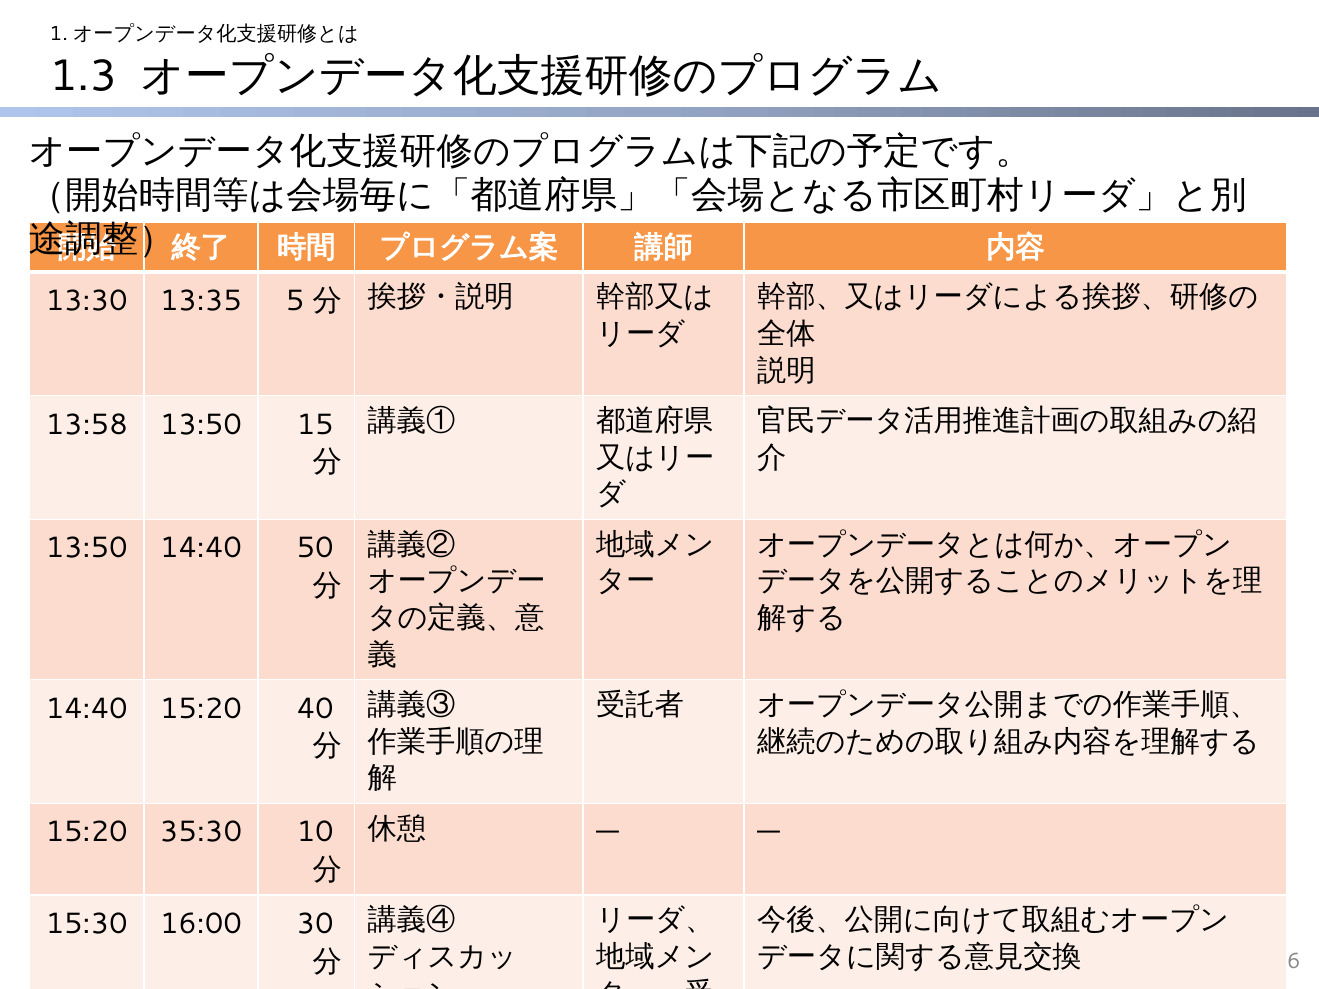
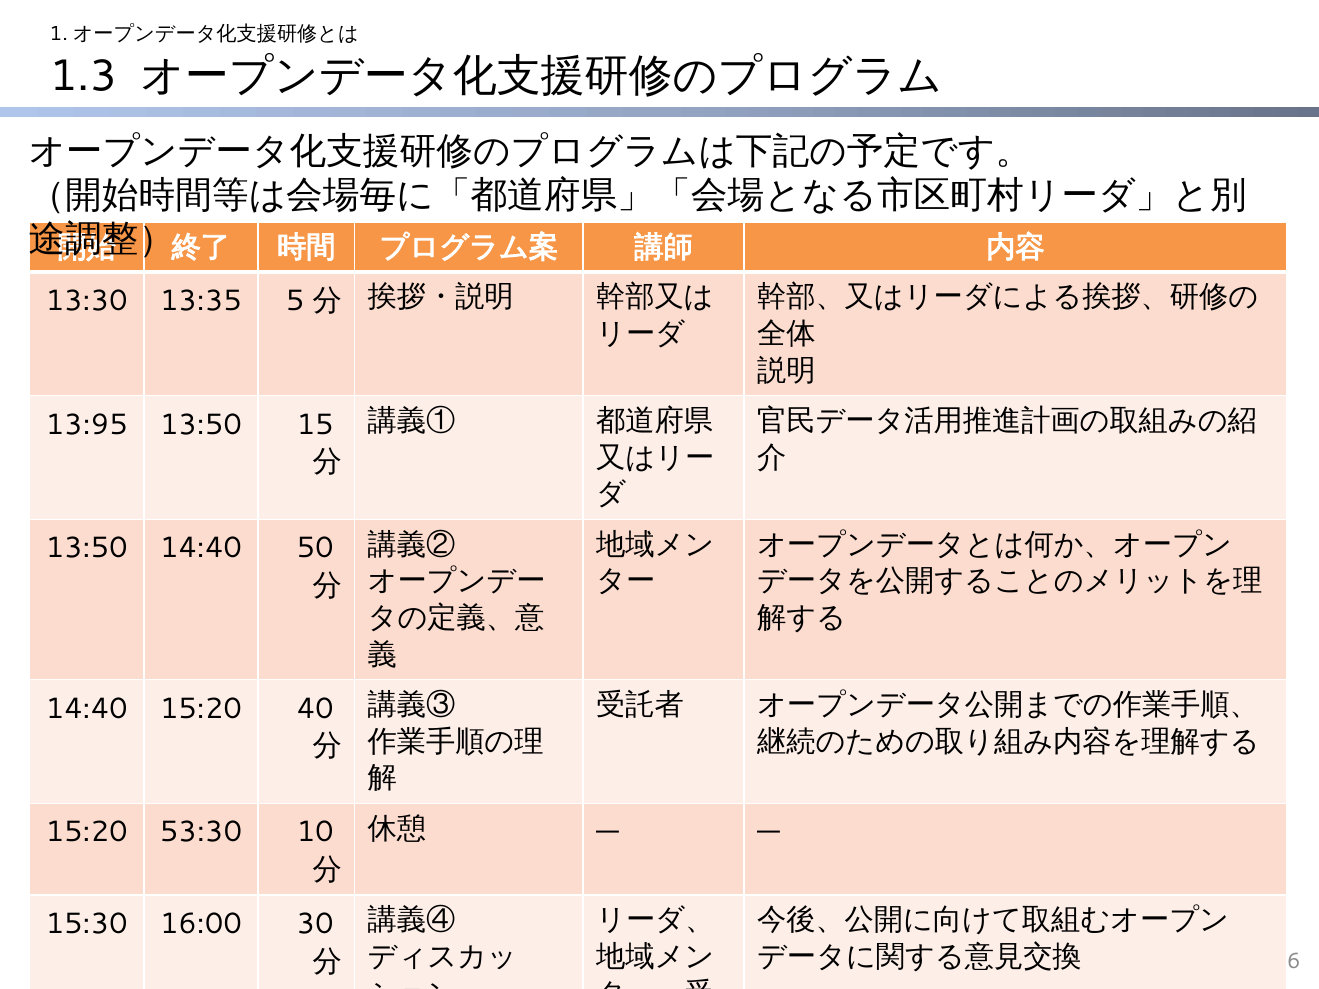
13:58: 13:58 -> 13:95 (87, 425)
35:30: 35:30 -> 53:30 (201, 833)
